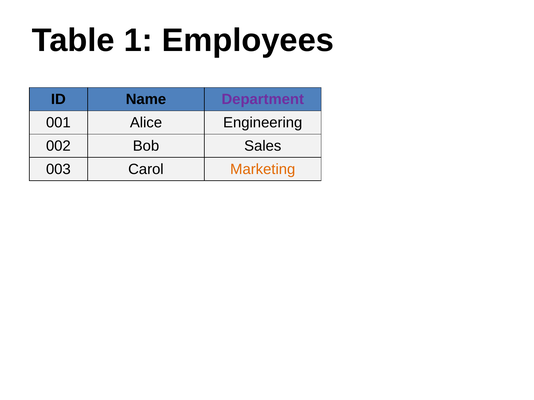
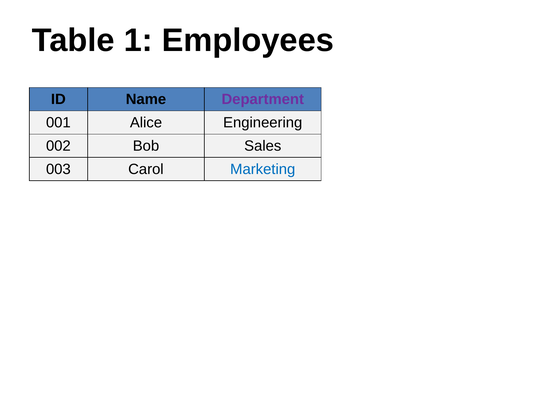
Marketing colour: orange -> blue (263, 170)
